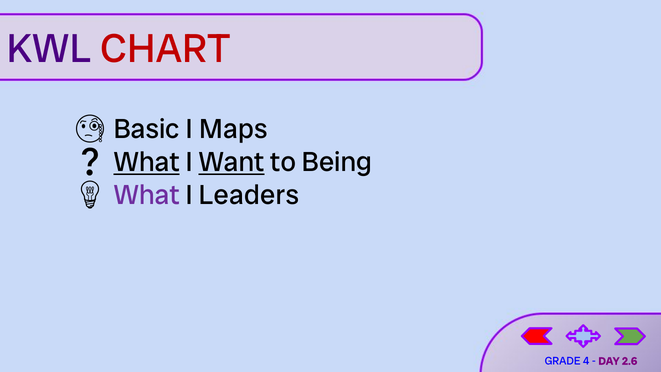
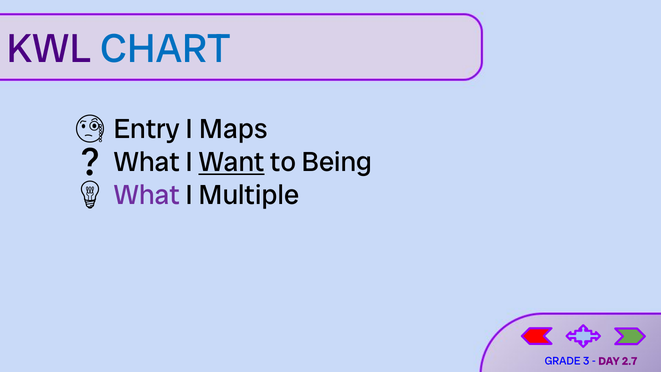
CHART colour: red -> blue (165, 49)
Basic: Basic -> Entry (147, 129)
What underline: present -> none (147, 162)
Leaders: Leaders -> Multiple (249, 195)
4: 4 -> 3 (586, 361)
2.6: 2.6 -> 2.7 (629, 361)
